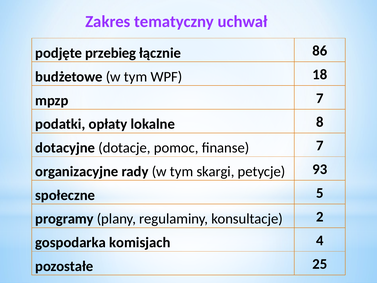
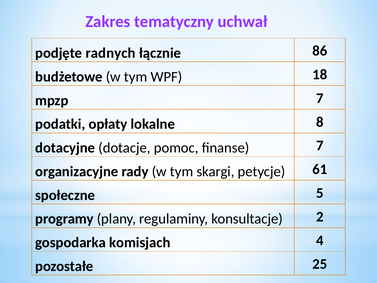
przebieg: przebieg -> radnych (110, 53)
93: 93 -> 61 (320, 169)
